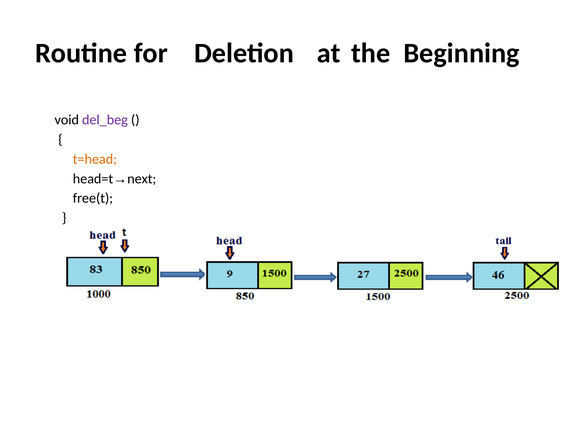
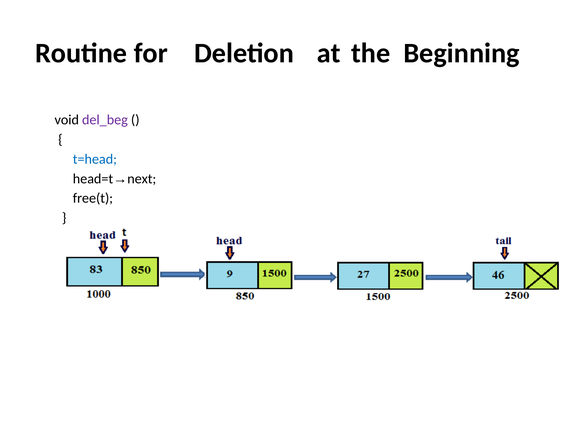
t=head colour: orange -> blue (95, 159)
